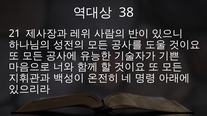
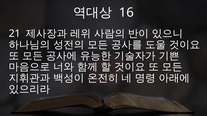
38: 38 -> 16 (126, 12)
